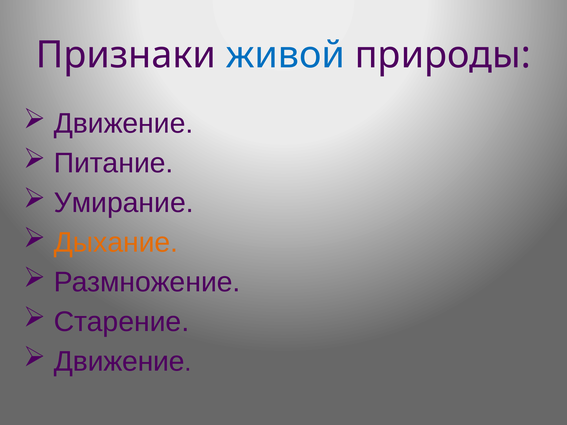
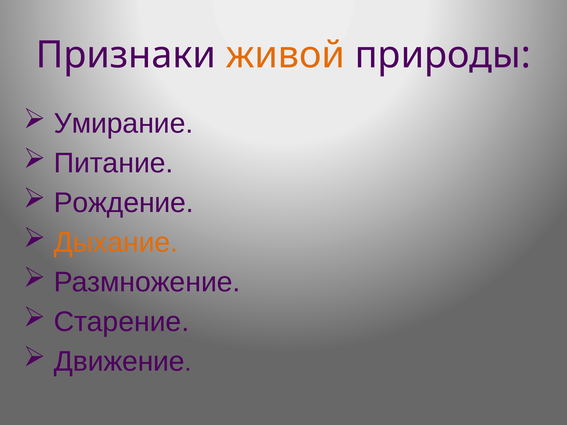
живой colour: blue -> orange (285, 55)
Движение: Движение -> Умирание (124, 124)
Умирание: Умирание -> Рождение (124, 203)
